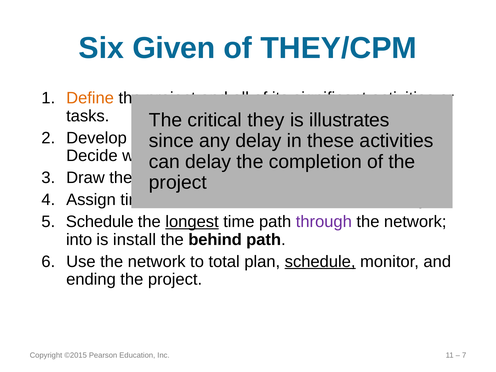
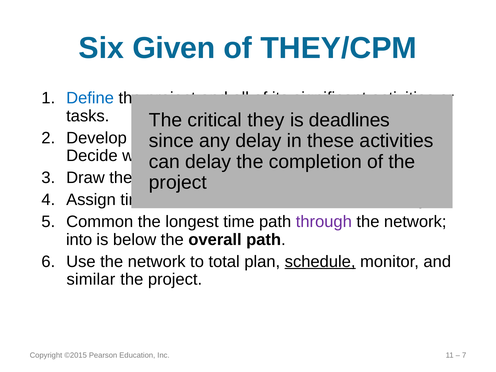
Define colour: orange -> blue (90, 98)
illustrates: illustrates -> deadlines (349, 120)
Schedule: Schedule -> Common (100, 222)
longest underline: present -> none (192, 222)
install: install -> below (135, 240)
behind: behind -> overall (215, 240)
ending: ending -> similar (91, 279)
